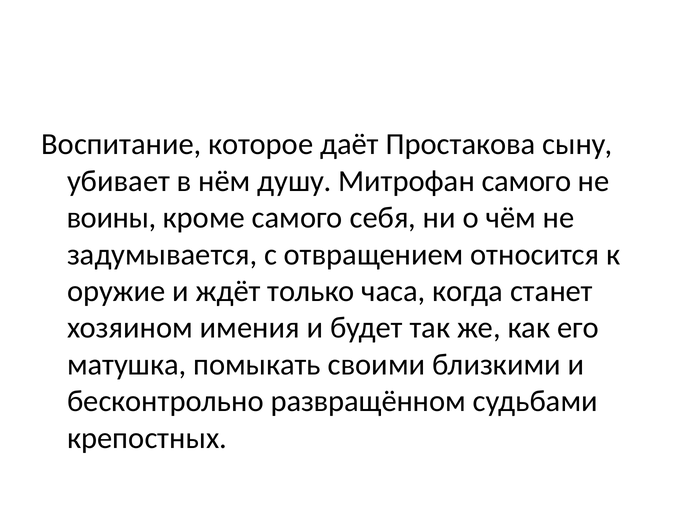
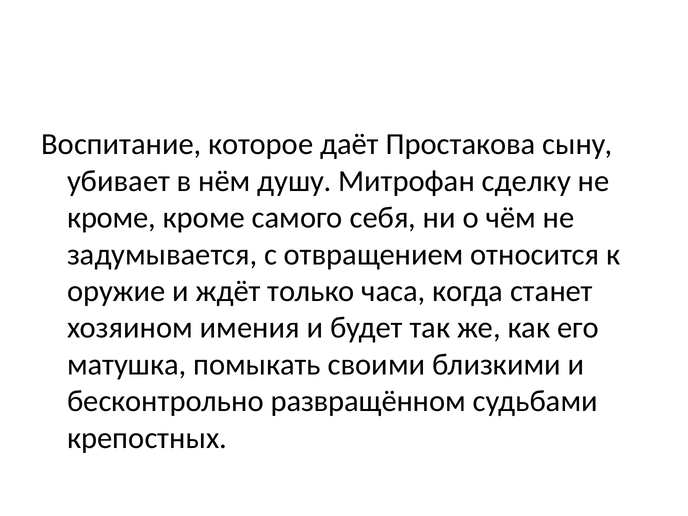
Митрофан самого: самого -> сделку (526, 181)
воины: воины -> кроме (112, 218)
